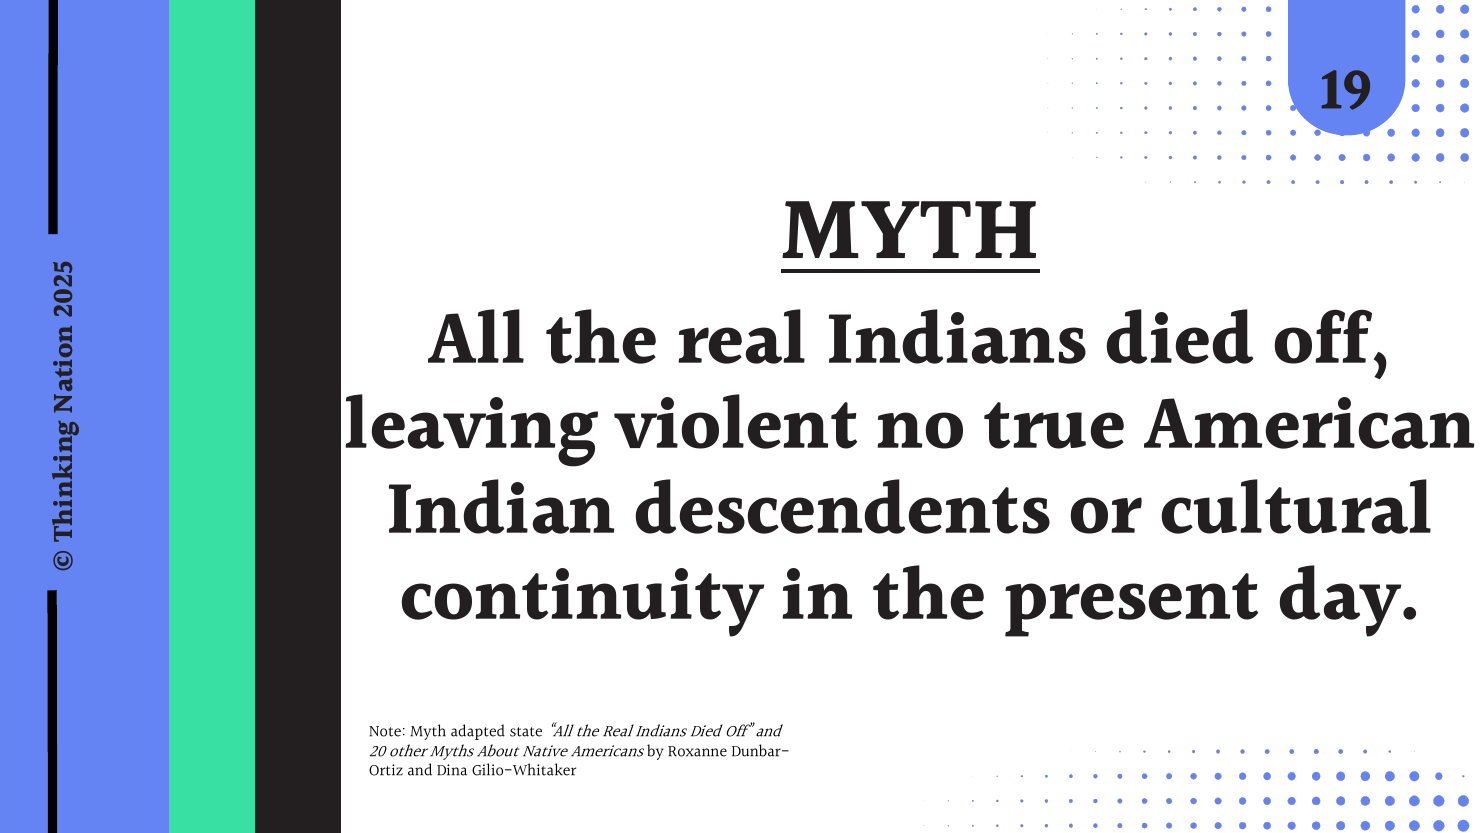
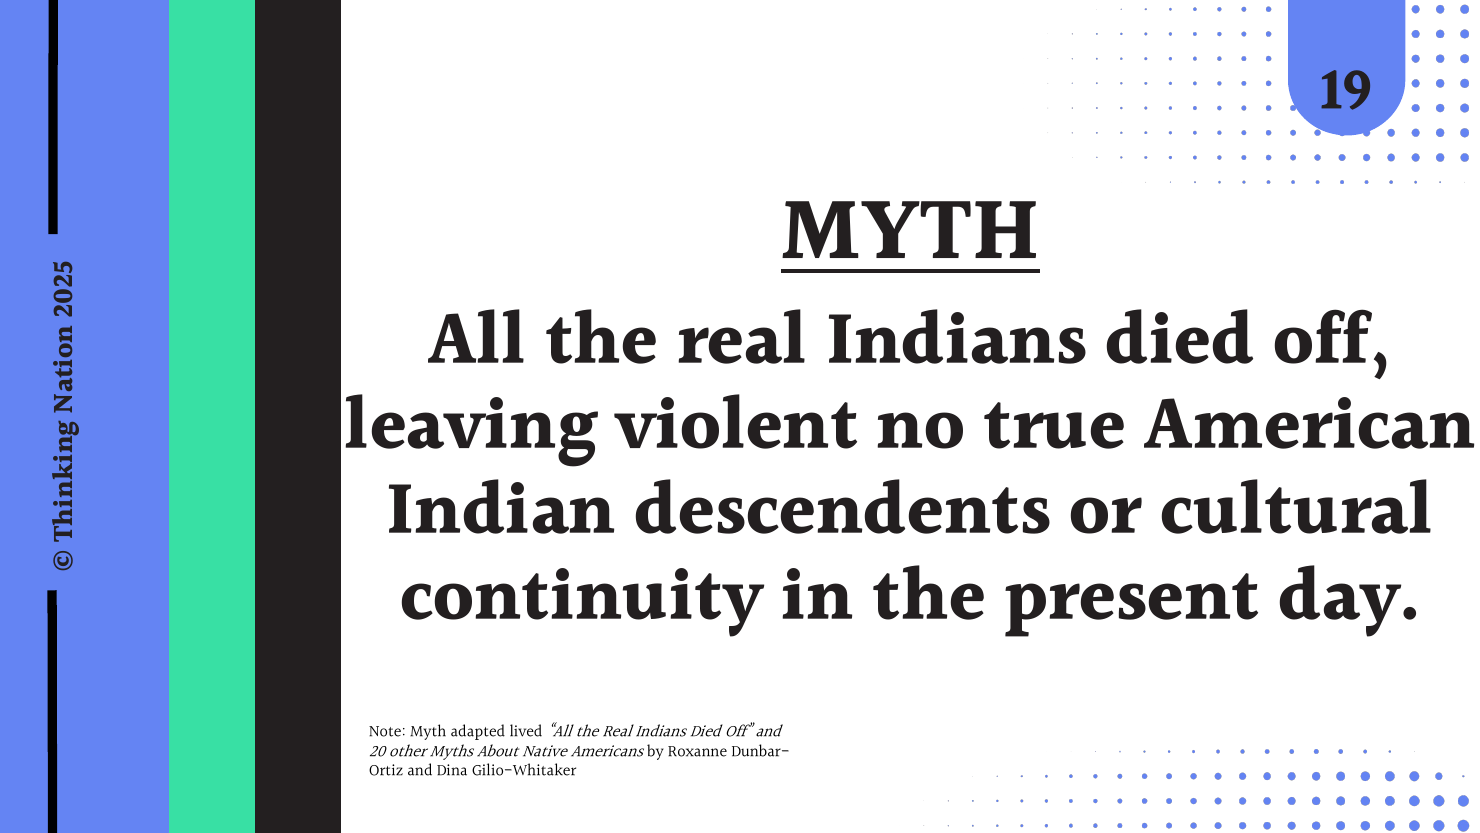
state: state -> lived (526, 732)
